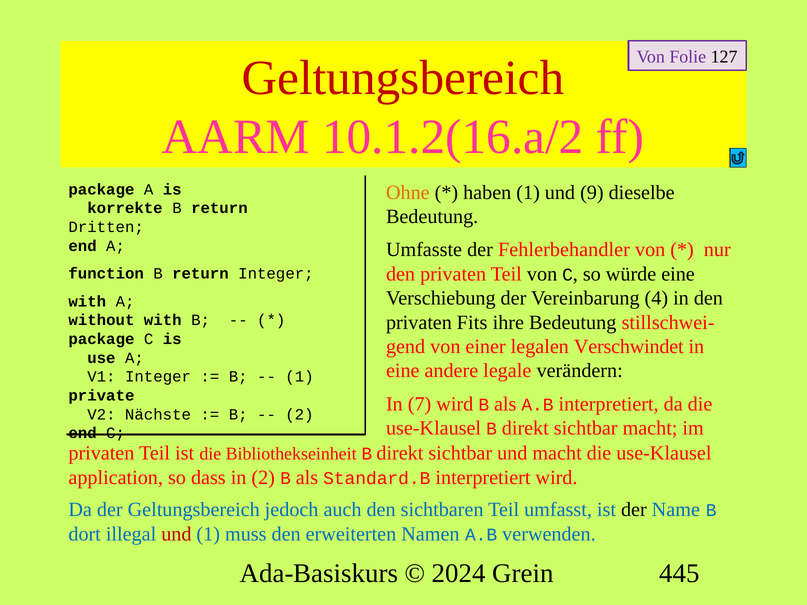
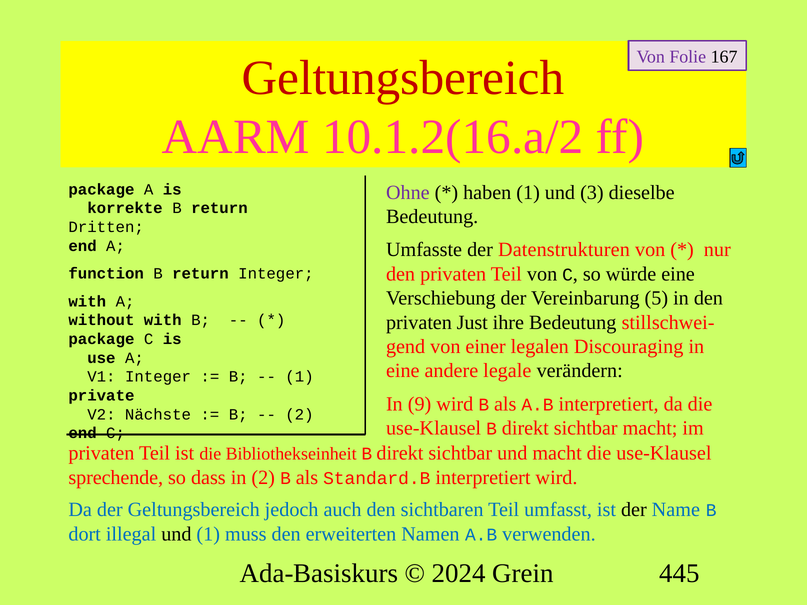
127: 127 -> 167 (724, 57)
Ohne colour: orange -> purple (408, 192)
9: 9 -> 3 (592, 192)
Fehlerbehandler: Fehlerbehandler -> Datenstrukturen (564, 250)
4: 4 -> 5 (656, 298)
Fits: Fits -> Just (472, 322)
Verschwindet: Verschwindet -> Discouraging (629, 347)
7: 7 -> 9 (420, 404)
application: application -> sprechende (116, 478)
und colour: red -> black (176, 534)
